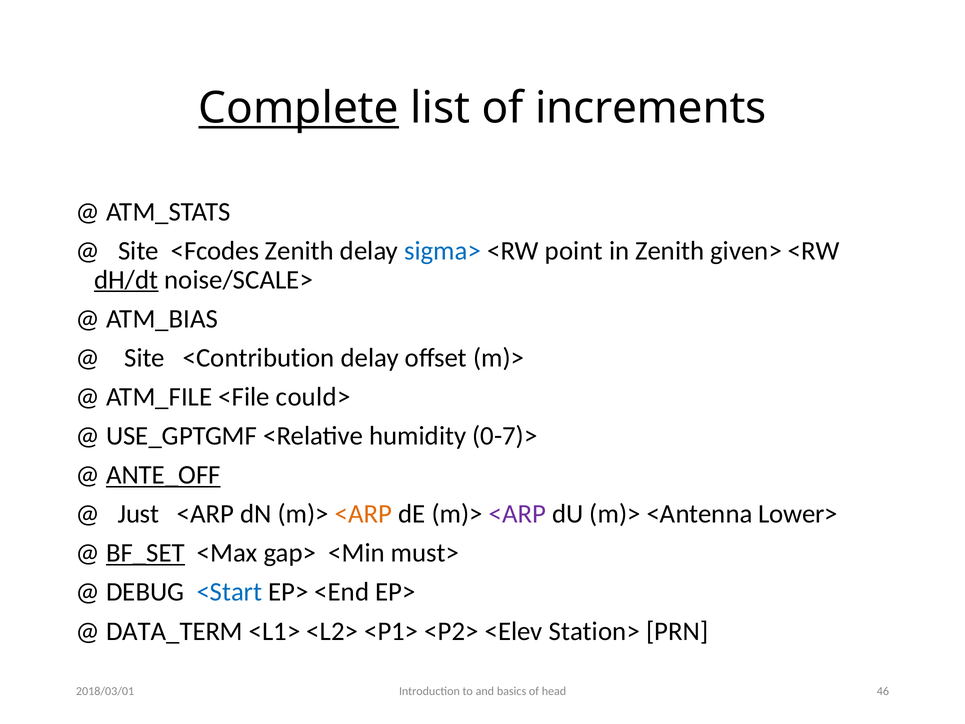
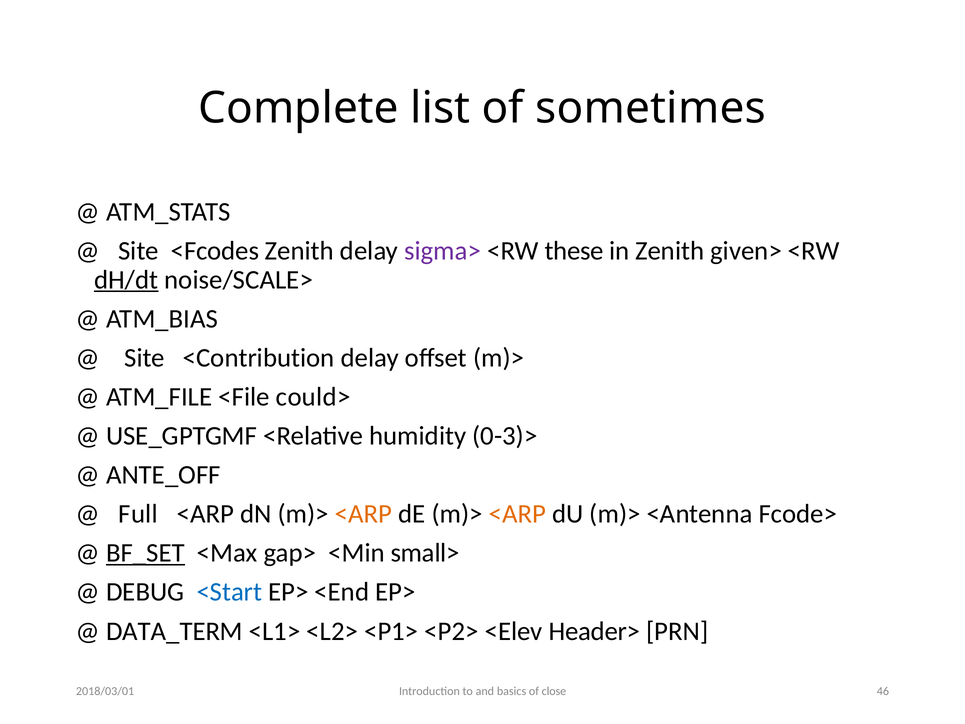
Complete underline: present -> none (299, 108)
increments: increments -> sometimes (651, 108)
sigma> colour: blue -> purple (443, 251)
point: point -> these (574, 251)
0-7)>: 0-7)> -> 0-3)> (505, 436)
ANTE_OFF underline: present -> none (163, 475)
Just: Just -> Full (138, 514)
<ARP colour: purple -> orange (517, 514)
Lower>: Lower> -> Fcode> (798, 514)
must>: must> -> small> (425, 553)
Station>: Station> -> Header> (594, 631)
head: head -> close (554, 691)
